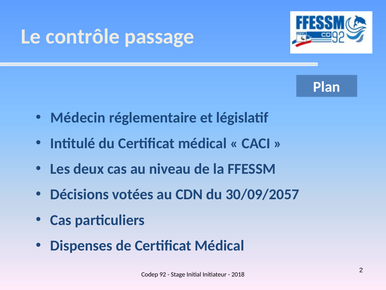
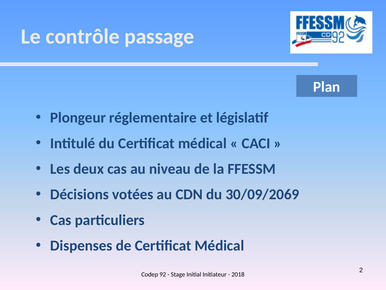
Médecin: Médecin -> Plongeur (78, 118)
30/09/2057: 30/09/2057 -> 30/09/2069 (262, 194)
